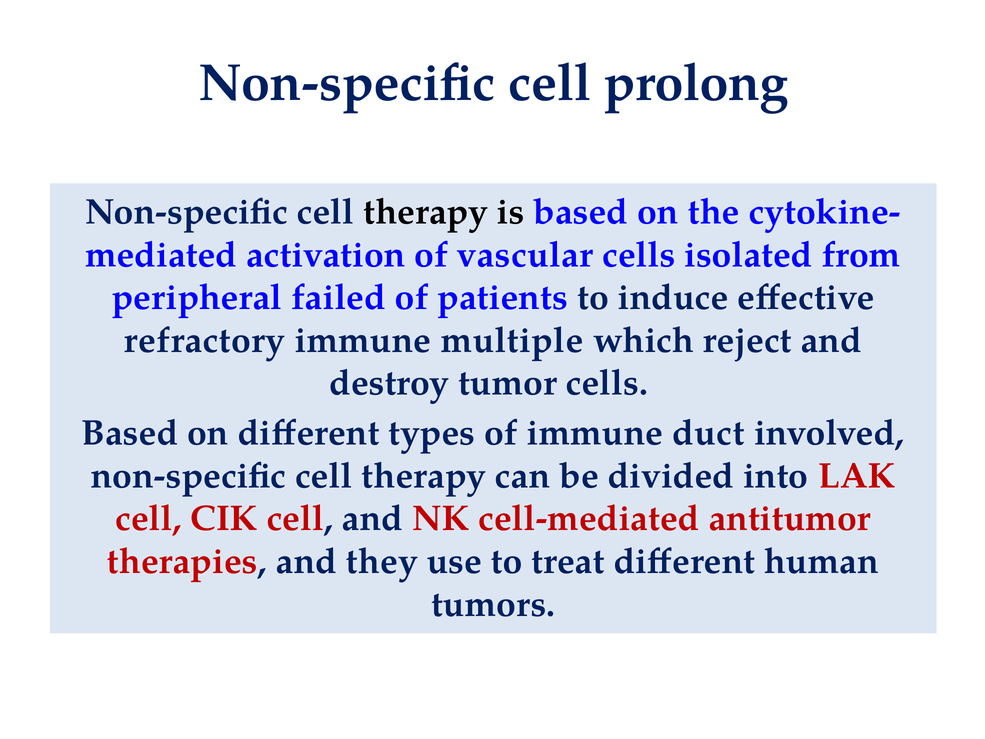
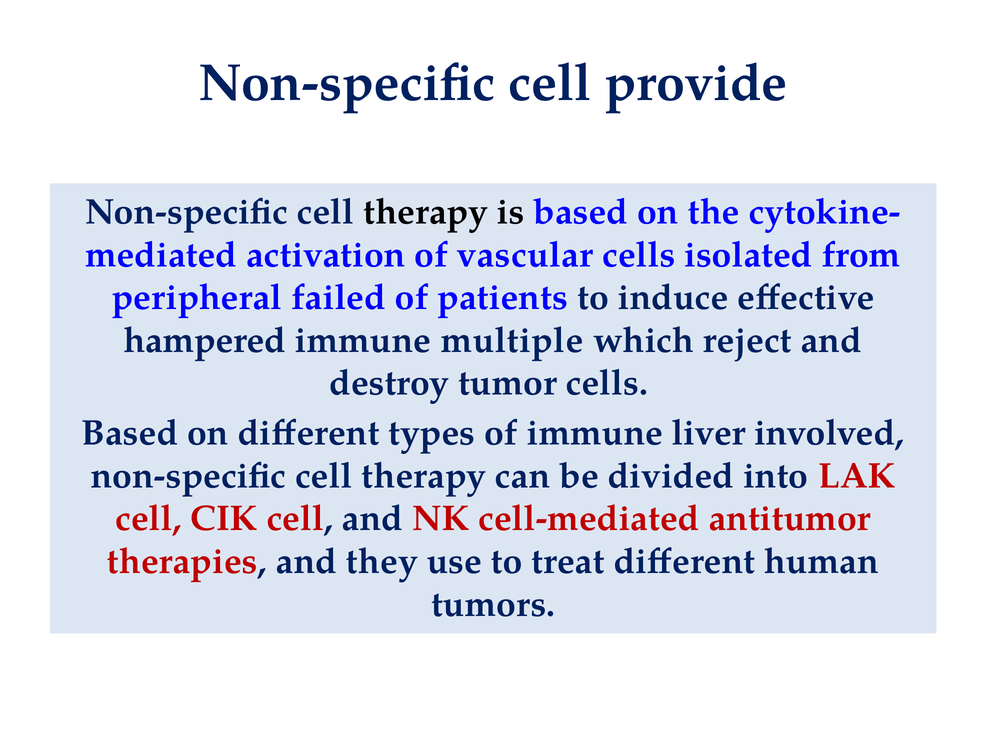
prolong: prolong -> provide (696, 83)
refractory: refractory -> hampered (205, 340)
duct: duct -> liver (709, 433)
